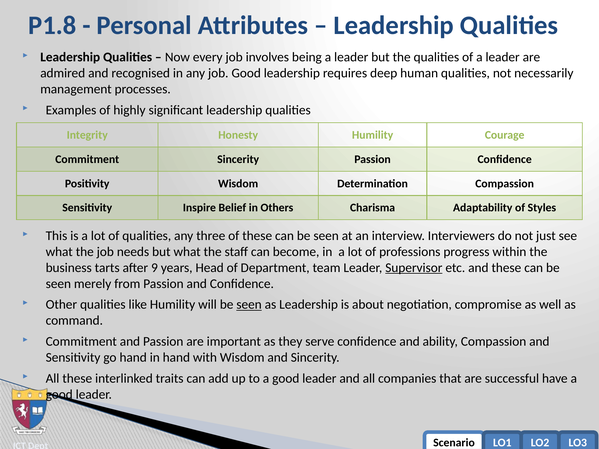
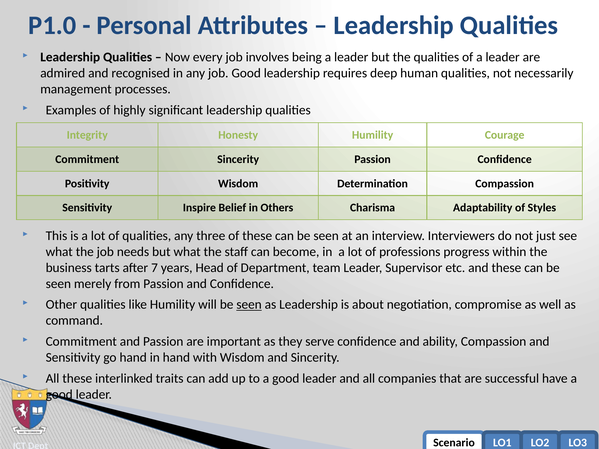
P1.8: P1.8 -> P1.0 (52, 25)
9: 9 -> 7 (155, 268)
Supervisor underline: present -> none (414, 268)
